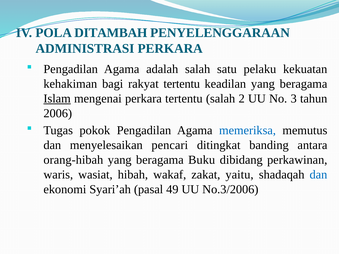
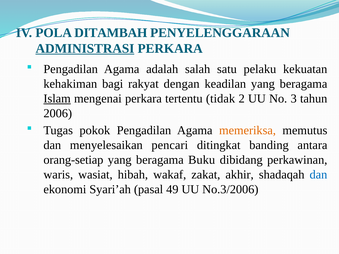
ADMINISTRASI underline: none -> present (85, 49)
rakyat tertentu: tertentu -> dengan (182, 84)
tertentu salah: salah -> tidak (221, 99)
memeriksa colour: blue -> orange (247, 131)
orang-hibah: orang-hibah -> orang-setiap (73, 160)
yaitu: yaitu -> akhir (240, 175)
